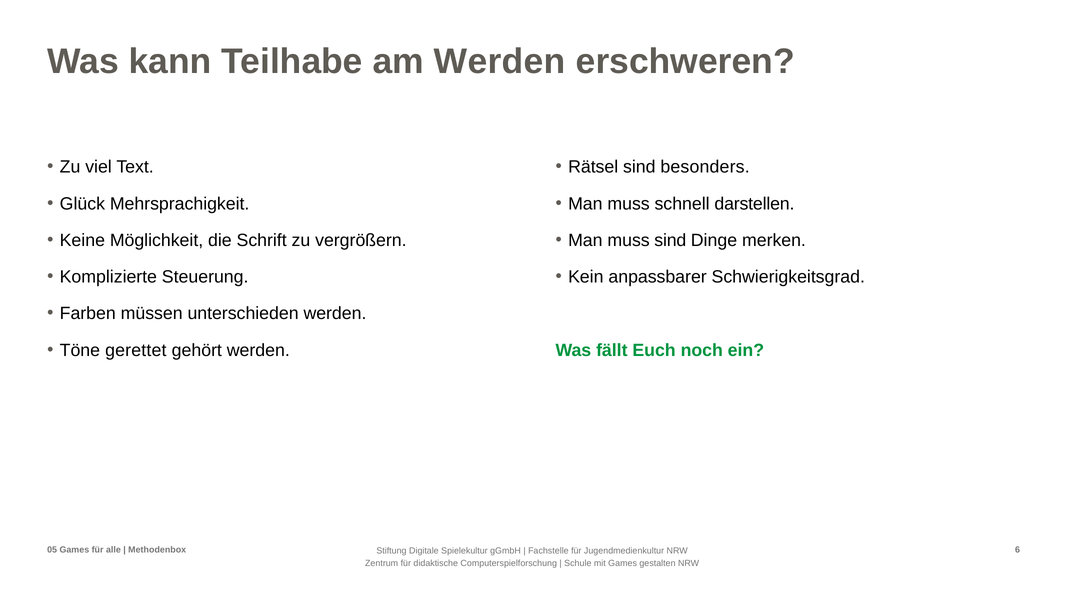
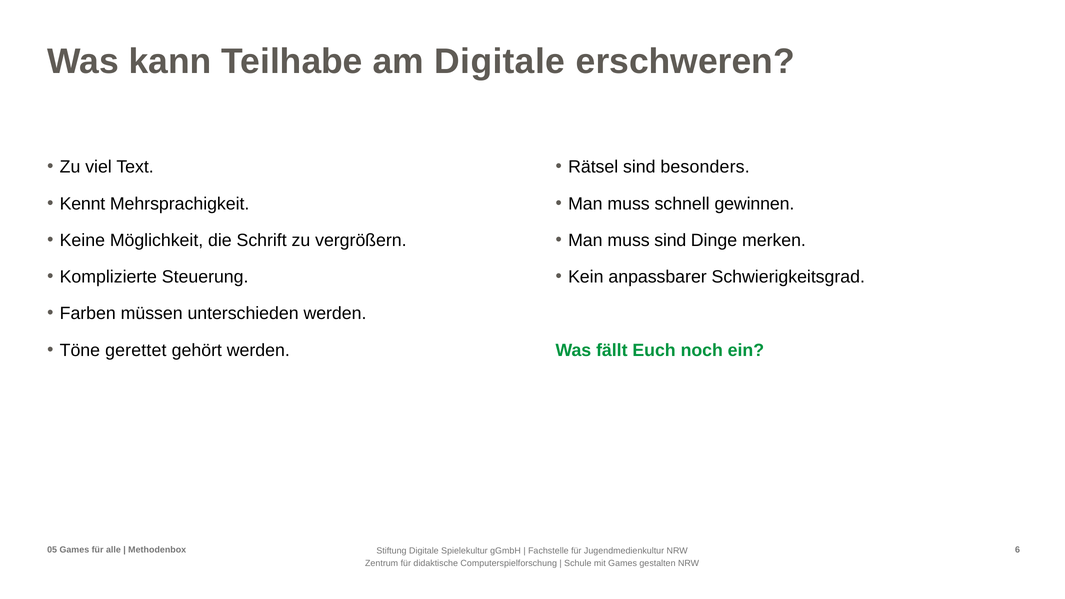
am Werden: Werden -> Digitale (500, 61)
Glück: Glück -> Kennt (82, 204)
darstellen: darstellen -> gewinnen (754, 204)
